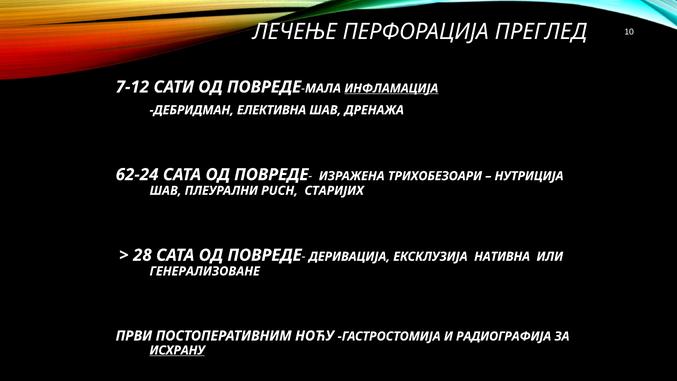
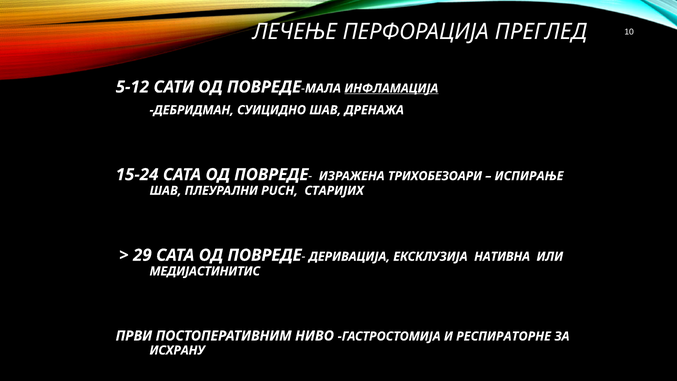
7-12: 7-12 -> 5-12 (132, 87)
ЕЛЕКТИВНА: ЕЛЕКТИВНА -> СУИЦИДНО (271, 110)
62-24: 62-24 -> 15-24 (137, 175)
НУТРИЦИЈА: НУТРИЦИЈА -> ИСПИРАЊЕ (529, 176)
28: 28 -> 29 (142, 255)
ГЕНЕРАЛИЗОВАНЕ: ГЕНЕРАЛИЗОВАНЕ -> МЕДИЈАСТИНИТИС (205, 271)
НОЋУ: НОЋУ -> НИВО (315, 336)
РАДИОГРАФИЈА: РАДИОГРАФИЈА -> РЕСПИРАТОРНЕ (504, 336)
ИСХРАНУ underline: present -> none (177, 350)
